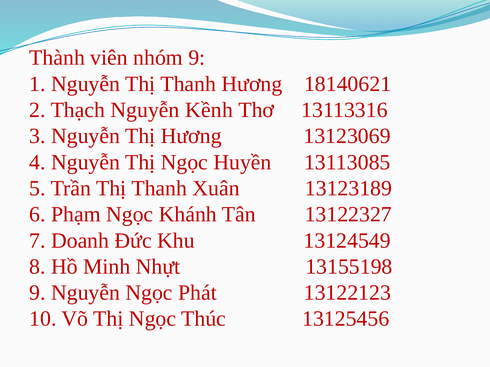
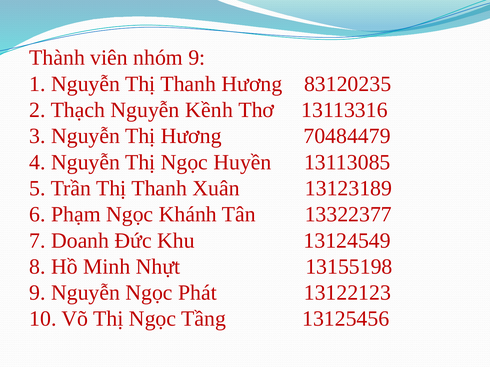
18140621: 18140621 -> 83120235 (348, 84)
13123069: 13123069 -> 70484479 (347, 136)
13122327: 13122327 -> 13322377 (348, 215)
Thúc: Thúc -> Tầng (204, 319)
